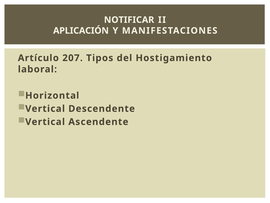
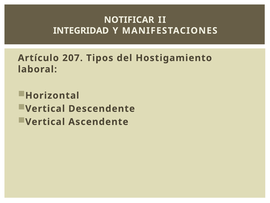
APLICACIÓN: APLICACIÓN -> INTEGRIDAD (81, 31)
